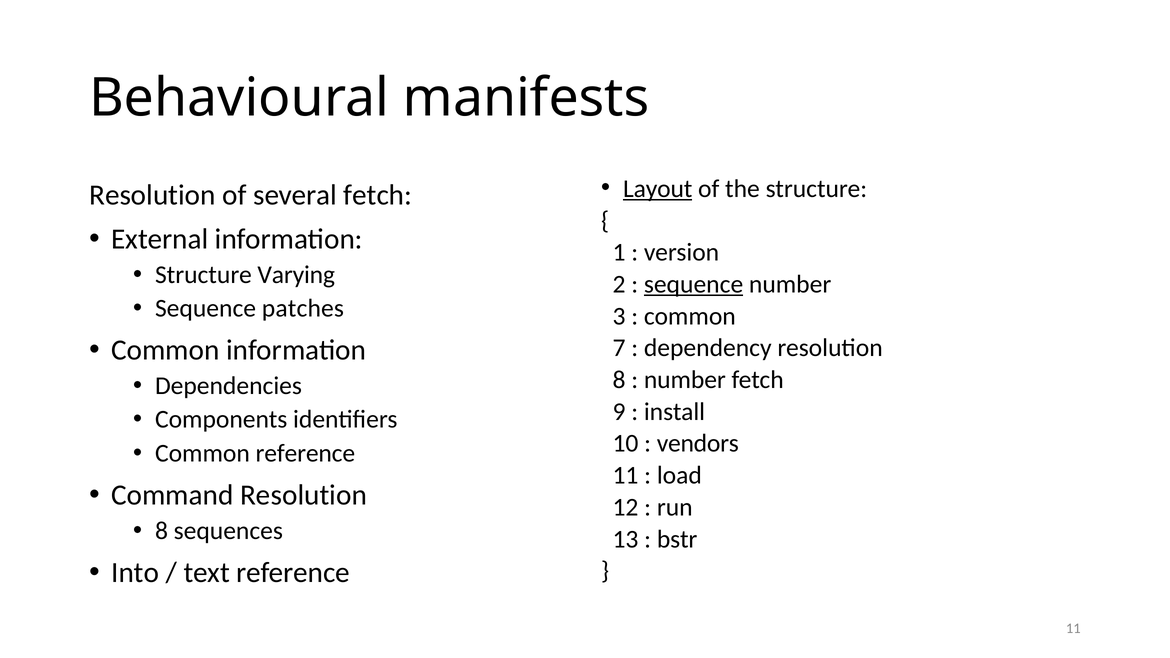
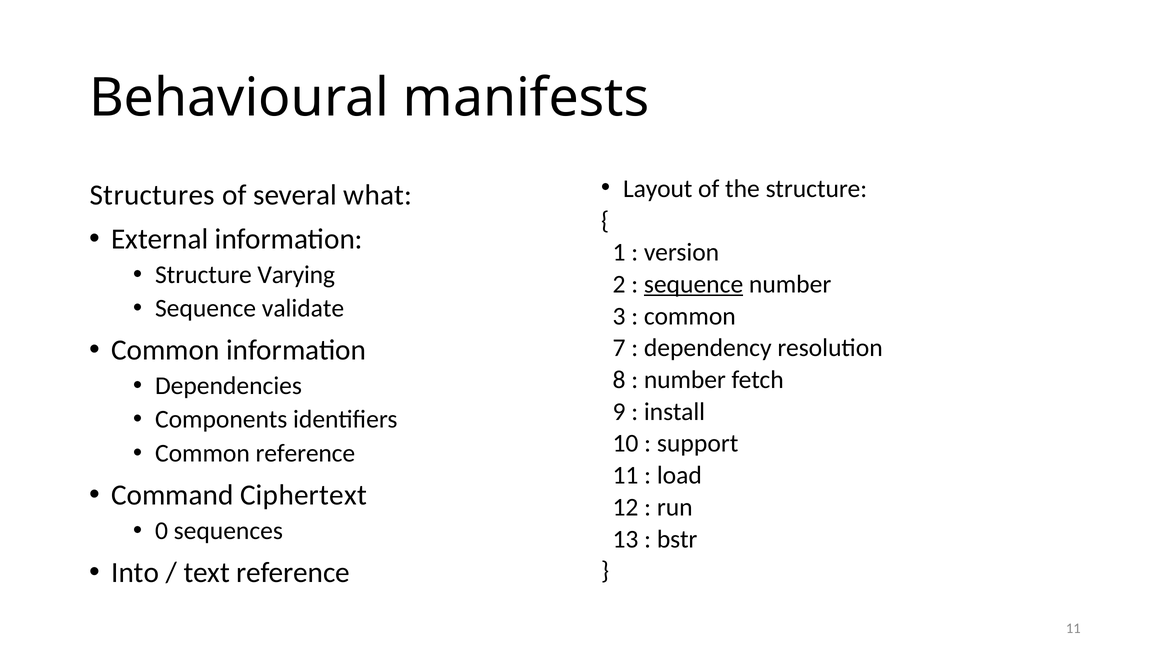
Layout underline: present -> none (658, 189)
Resolution: Resolution -> Structures (152, 195)
several fetch: fetch -> what (378, 195)
patches: patches -> validate (303, 308)
vendors: vendors -> support (698, 444)
Command Resolution: Resolution -> Ciphertext (303, 495)
8: 8 -> 0 (161, 531)
